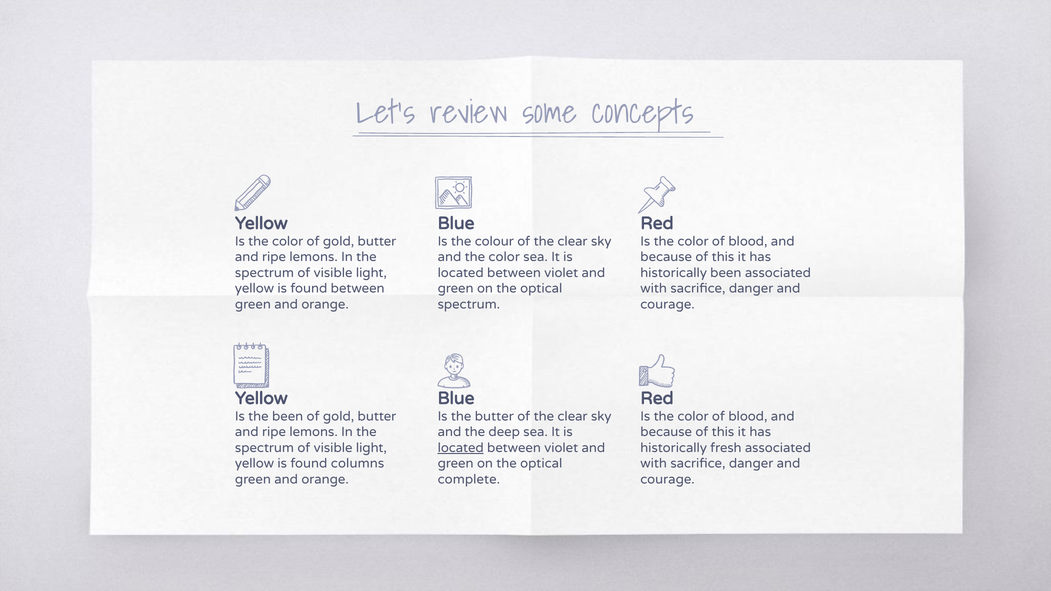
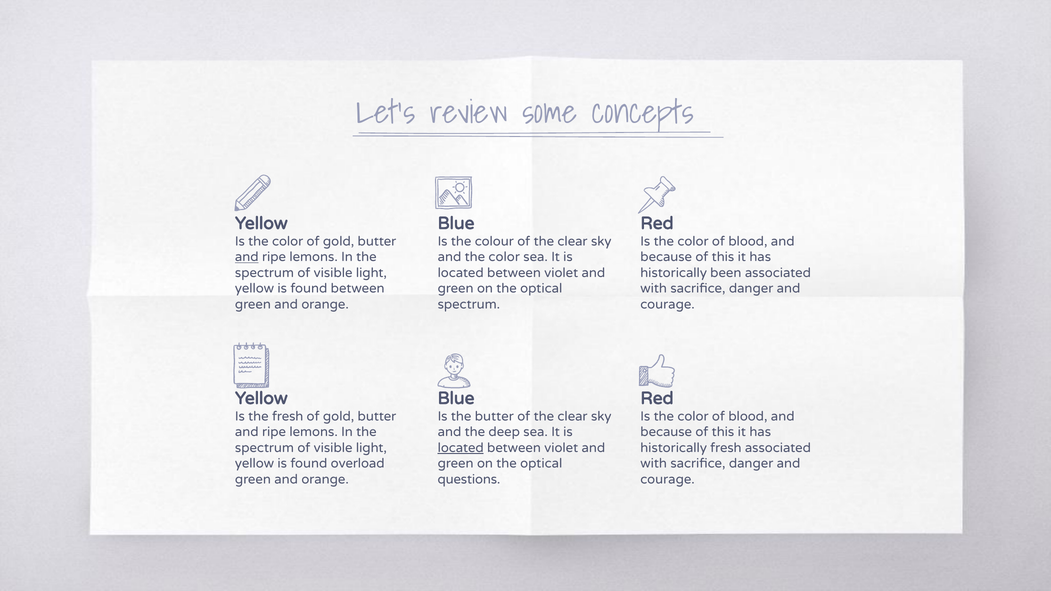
and underline: none -> present (247, 257)
the been: been -> fresh (288, 416)
columns: columns -> overload (358, 464)
complete: complete -> questions (469, 479)
